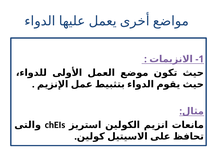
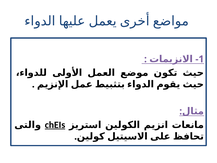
chEIs underline: none -> present (55, 125)
